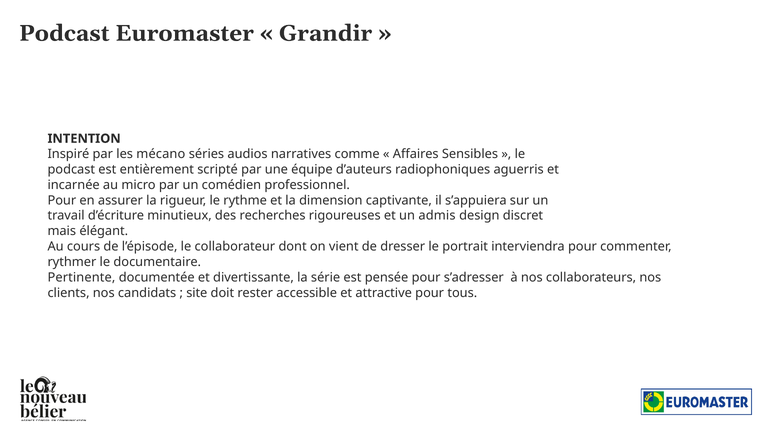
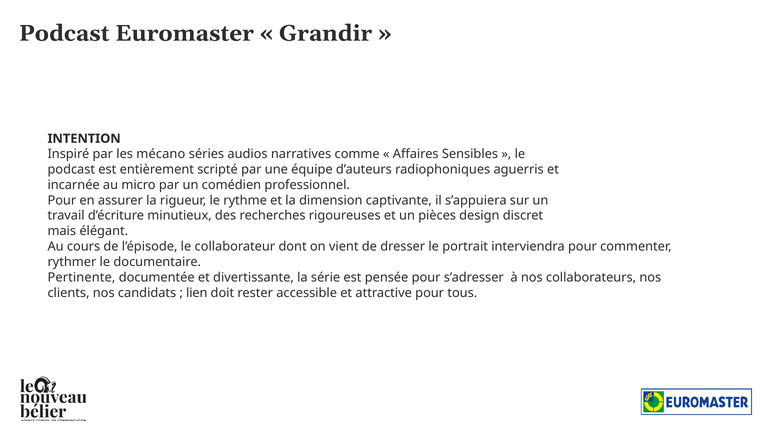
admis: admis -> pièces (437, 216)
site: site -> lien (197, 293)
